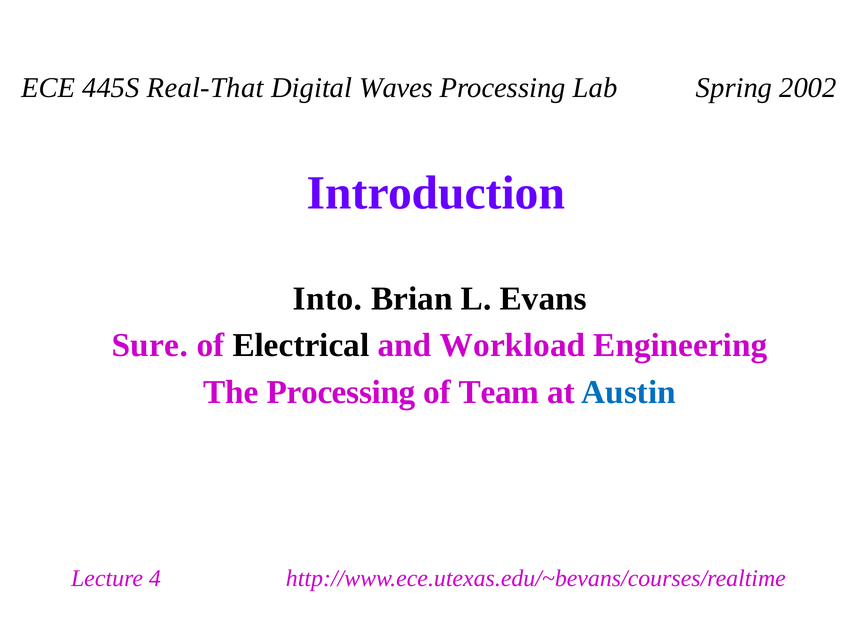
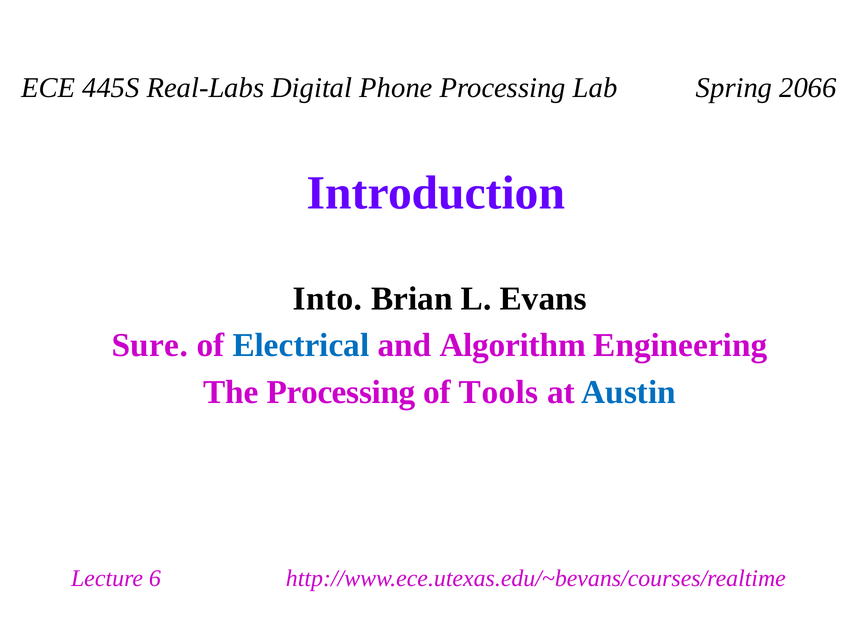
Real-That: Real-That -> Real-Labs (205, 88)
Waves: Waves -> Phone (396, 88)
2002: 2002 -> 2066 (808, 88)
Electrical colour: black -> blue (301, 345)
Workload: Workload -> Algorithm (513, 345)
Team: Team -> Tools (499, 392)
4: 4 -> 6 (155, 578)
